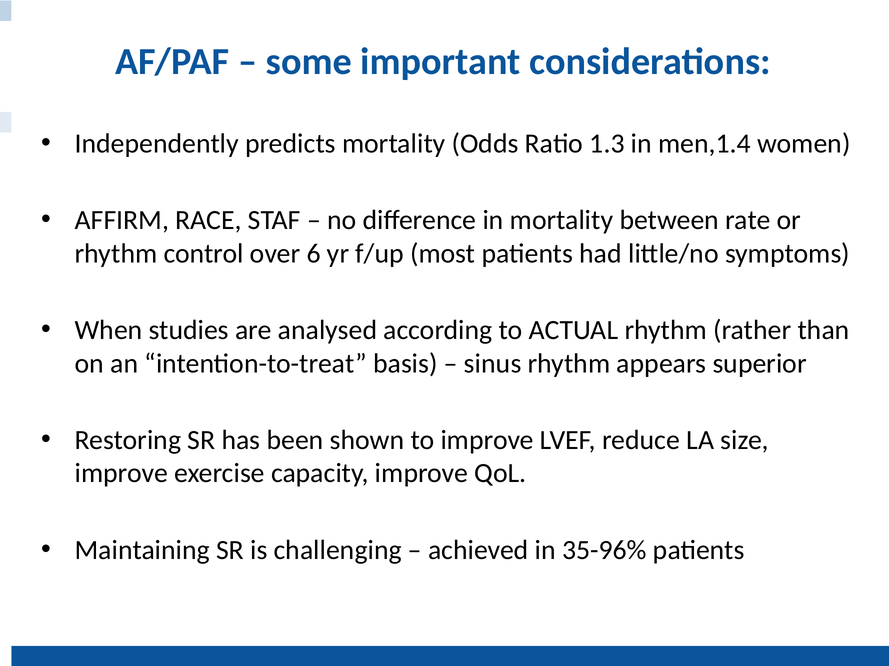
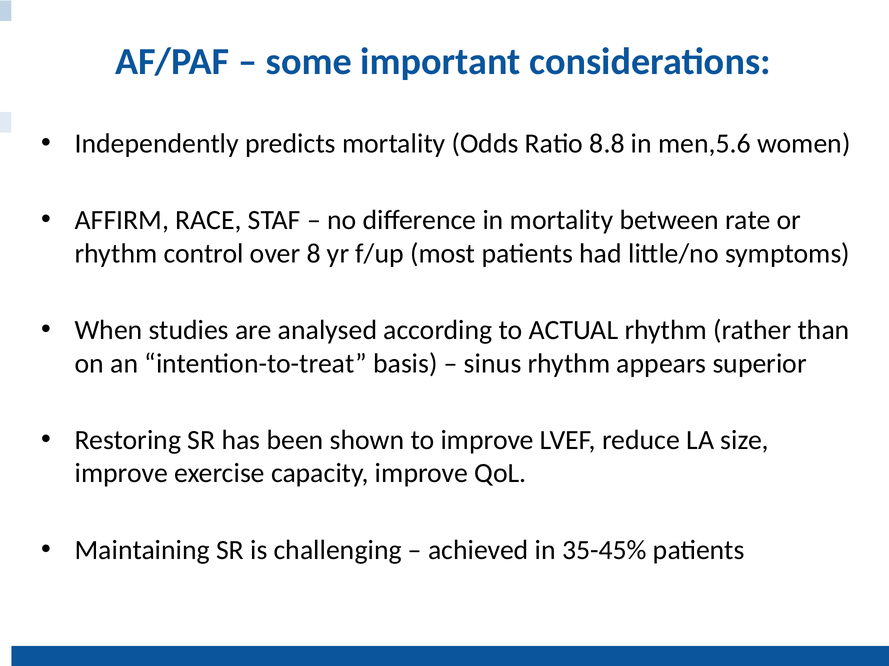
1.3: 1.3 -> 8.8 (607, 144)
men,1.4: men,1.4 -> men,5.6 (705, 144)
6: 6 -> 8 (314, 254)
35-96%: 35-96% -> 35-45% (604, 551)
